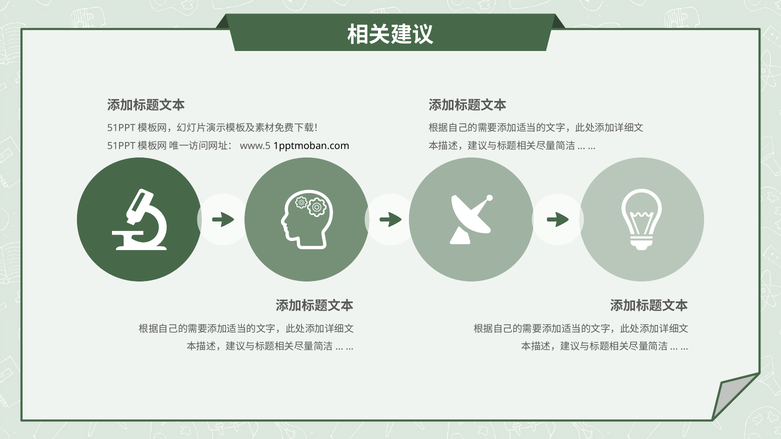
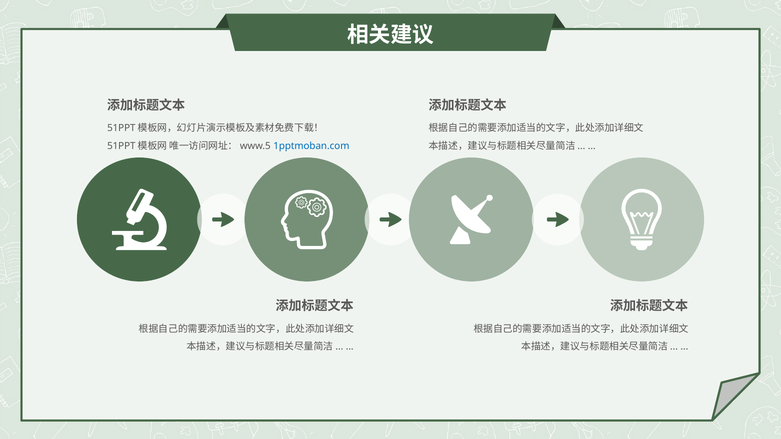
1pptmoban.com colour: black -> blue (311, 146)
